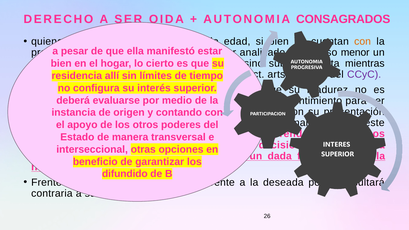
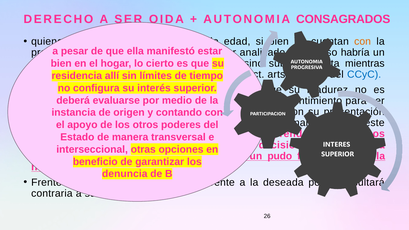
menor: menor -> habría (355, 52)
CCyC colour: purple -> blue (364, 75)
dada: dada -> pudo (280, 156)
difundido: difundido -> denuncia (125, 174)
